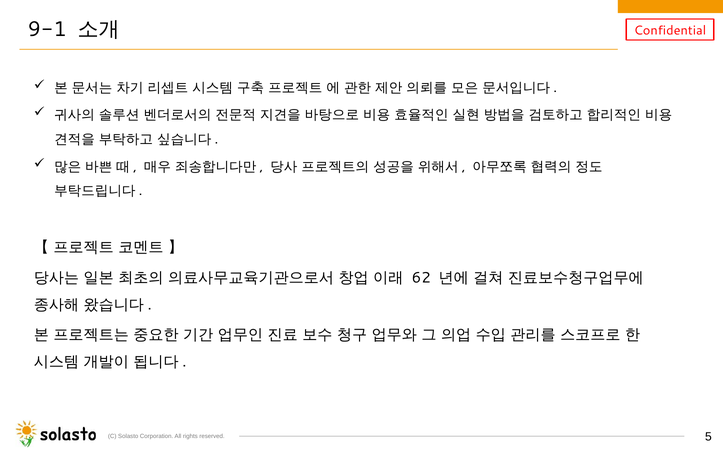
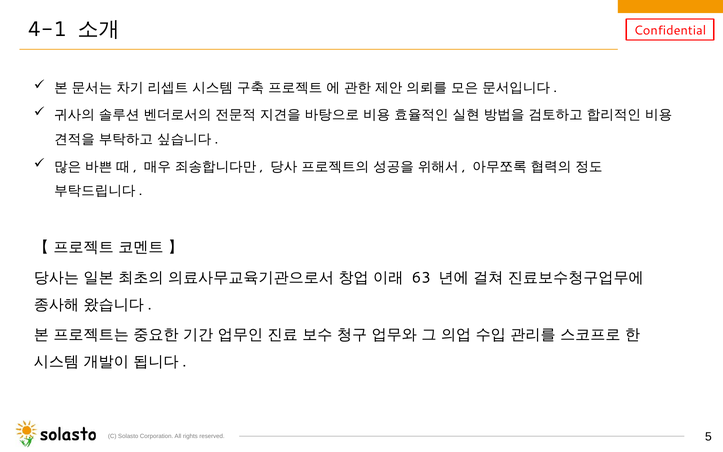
9-1: 9-1 -> 4-1 (47, 29)
62: 62 -> 63 (421, 277)
